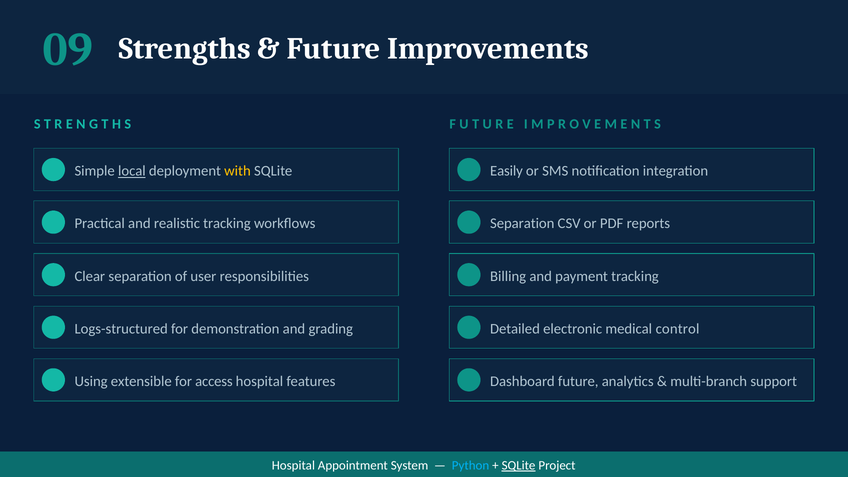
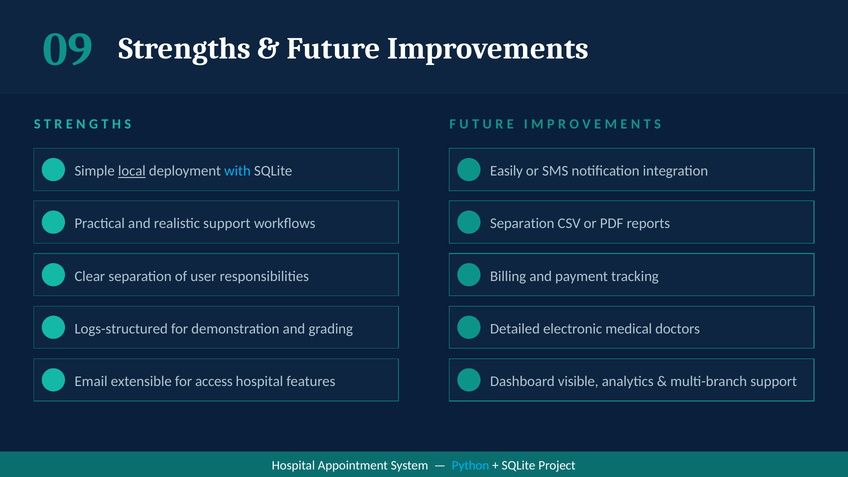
with colour: yellow -> light blue (237, 171)
realistic tracking: tracking -> support (227, 224)
control: control -> doctors (678, 329)
Using: Using -> Email (91, 381)
Dashboard future: future -> visible (578, 381)
SQLite underline: present -> none (519, 466)
